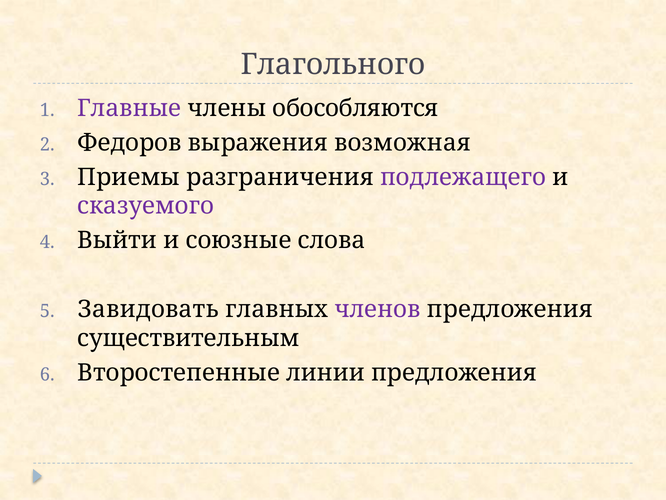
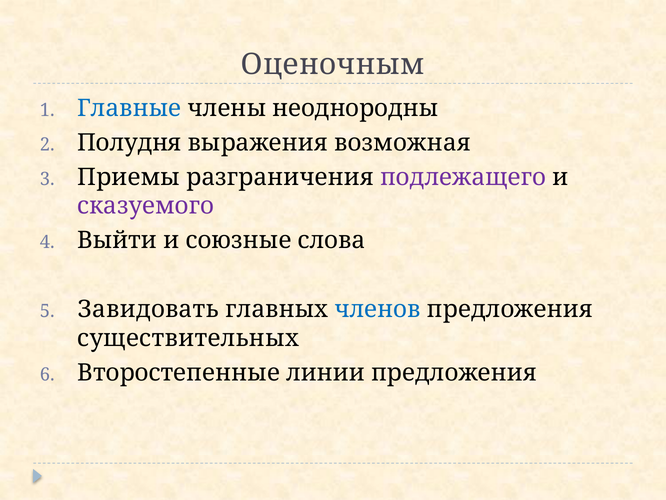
Глагольного: Глагольного -> Оценочным (333, 64)
Главные colour: purple -> blue (129, 108)
обособляются: обособляются -> неоднородны (355, 108)
Федоров: Федоров -> Полудня (129, 143)
членов colour: purple -> blue (378, 309)
существительным: существительным -> существительных (188, 338)
